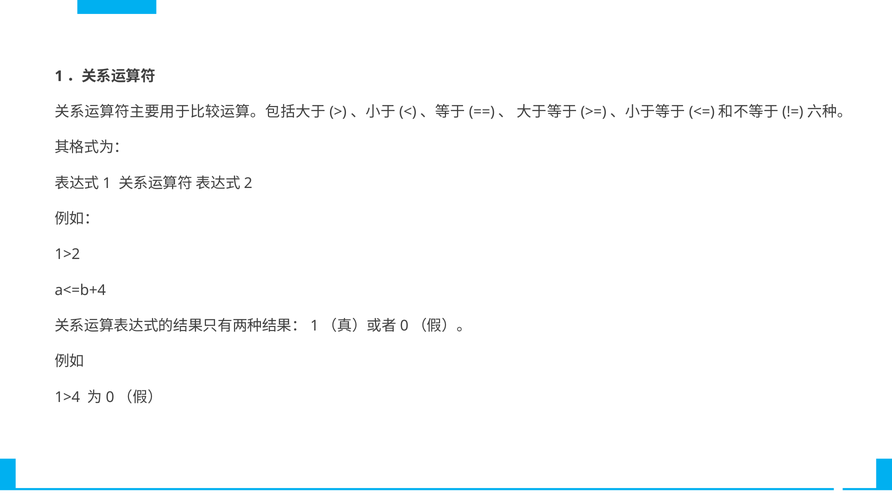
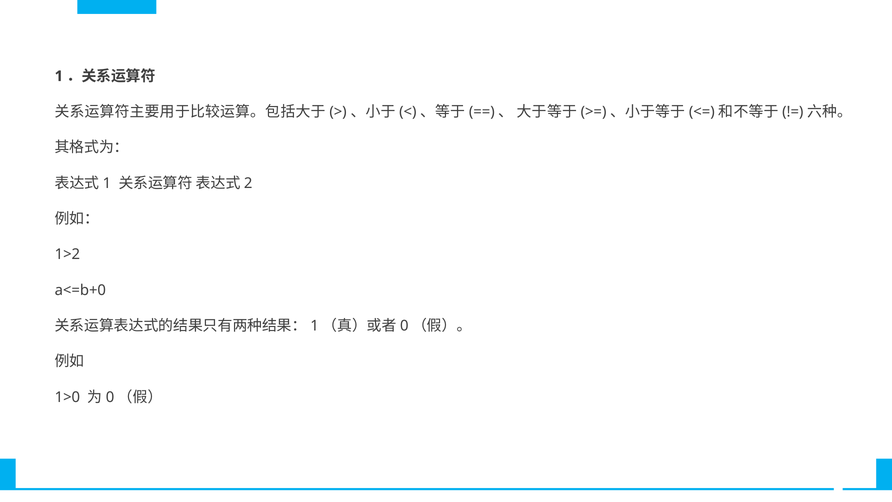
a<=b+4: a<=b+4 -> a<=b+0 (80, 290)
1>4: 1>4 -> 1>0 (67, 397)
